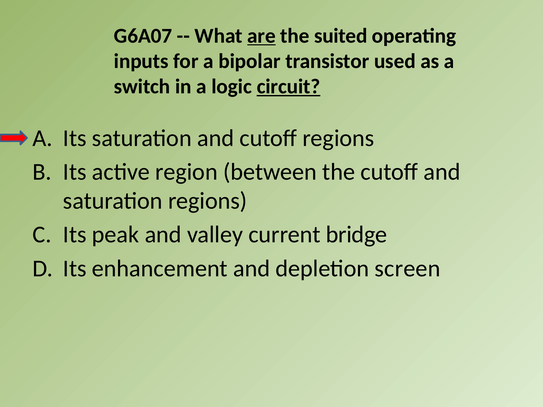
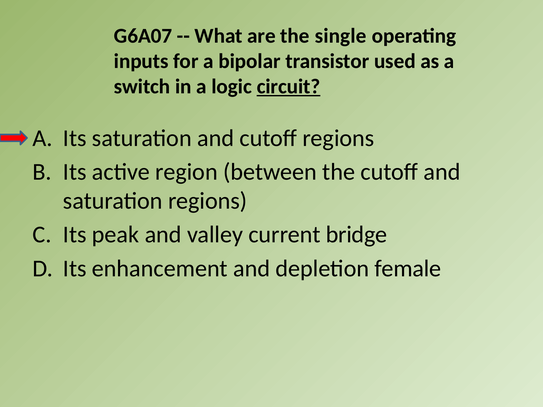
are underline: present -> none (261, 36)
suited: suited -> single (341, 36)
screen: screen -> female (408, 269)
